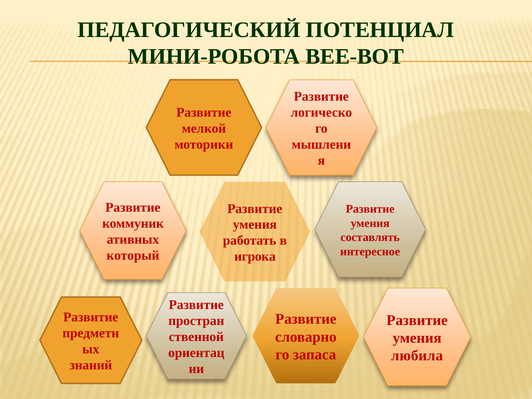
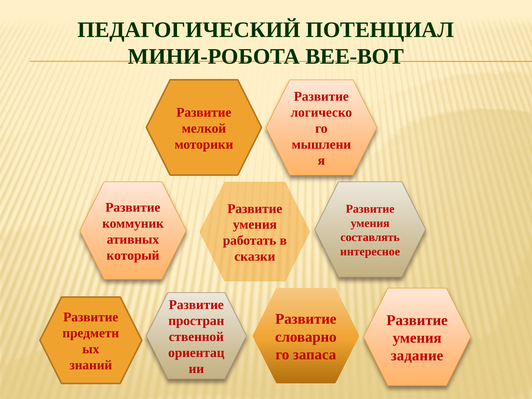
игрока: игрока -> сказки (255, 257)
любила: любила -> задание (417, 356)
